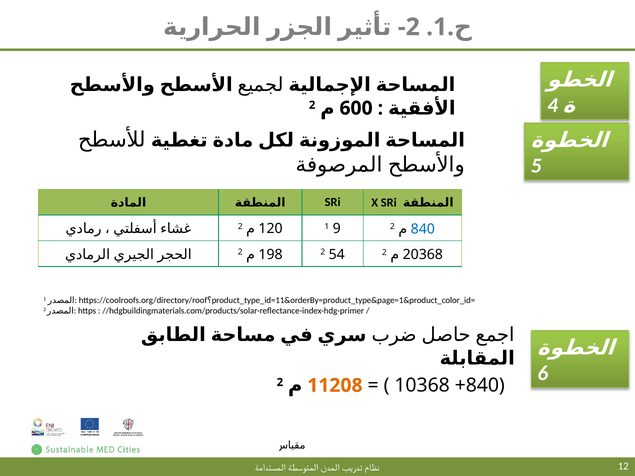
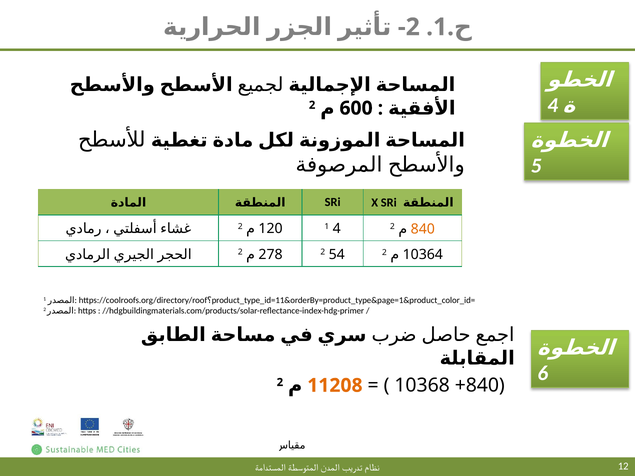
2 9: 9 -> 4 (337, 229)
840 colour: blue -> orange (423, 229)
198: 198 -> 278 (271, 255)
20368: 20368 -> 10364 (423, 255)
